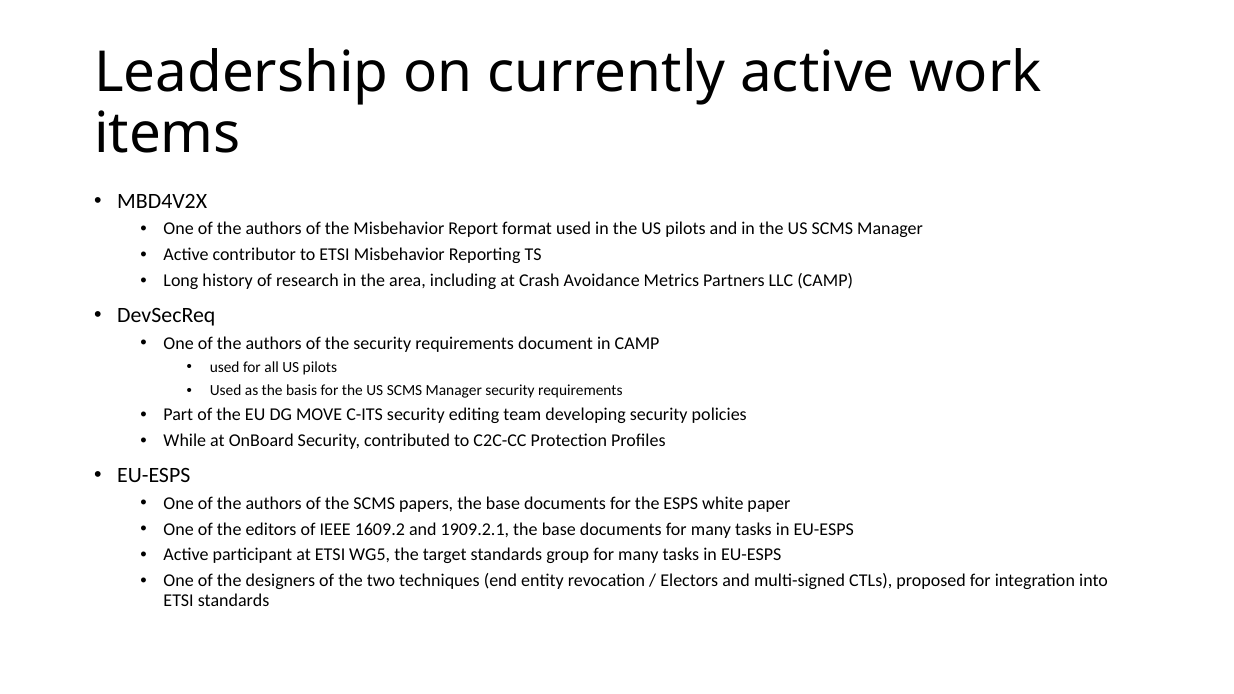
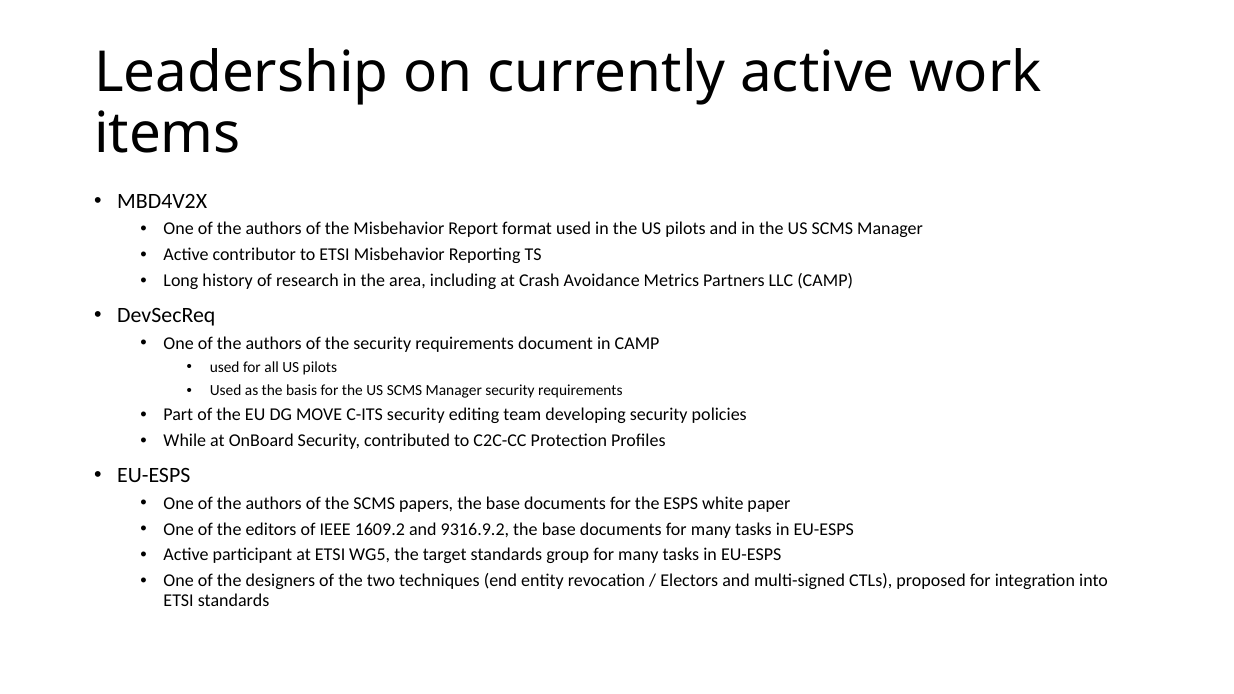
1909.2.1: 1909.2.1 -> 9316.9.2 (475, 529)
